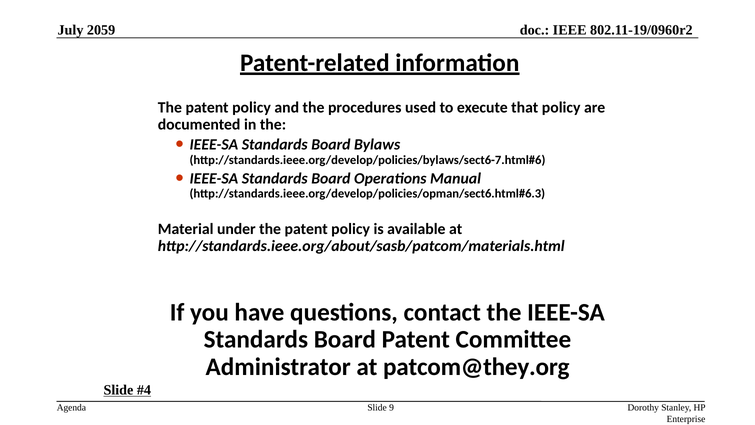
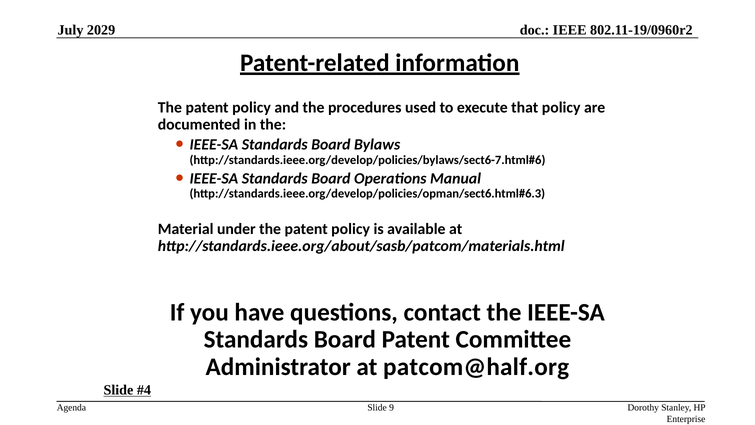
2059: 2059 -> 2029 (101, 30)
patcom@they.org: patcom@they.org -> patcom@half.org (476, 367)
